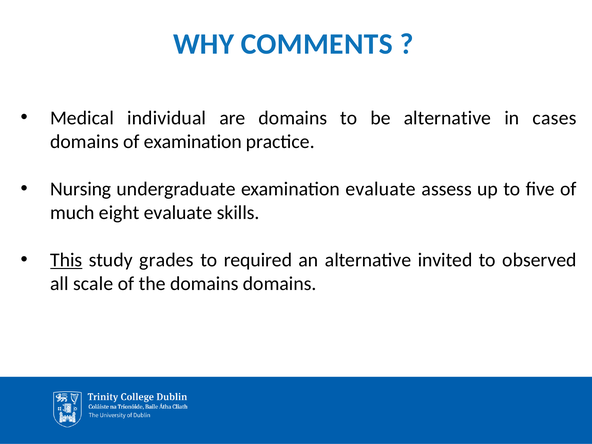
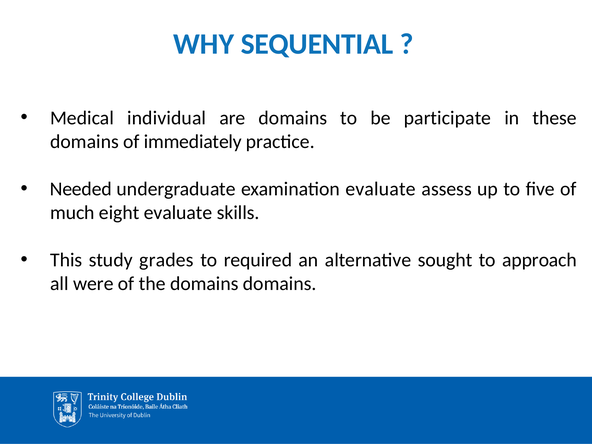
COMMENTS: COMMENTS -> SEQUENTIAL (317, 44)
be alternative: alternative -> participate (447, 118)
cases: cases -> these (555, 118)
of examination: examination -> immediately (193, 142)
Nursing: Nursing -> Needed (81, 189)
This underline: present -> none (66, 260)
invited: invited -> sought (445, 260)
observed: observed -> approach (540, 260)
scale: scale -> were (93, 284)
